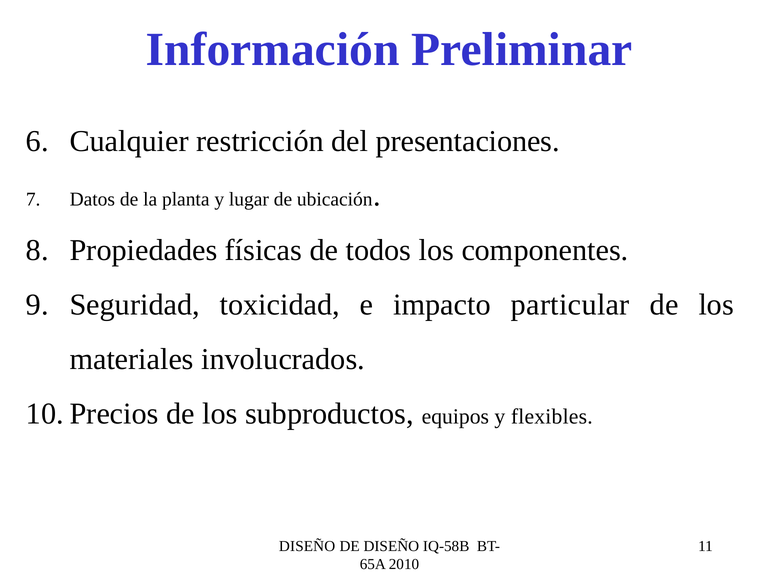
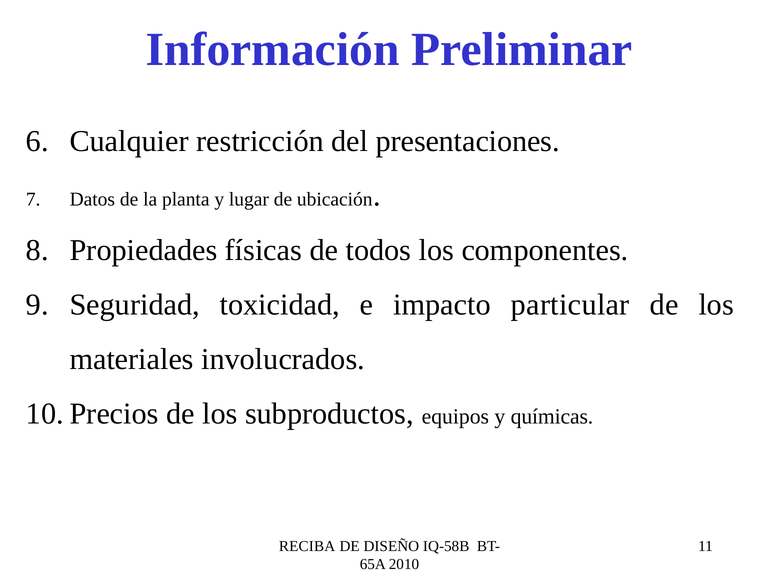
flexibles: flexibles -> químicas (552, 417)
DISEÑO: DISEÑO -> RECIBA (307, 546)
